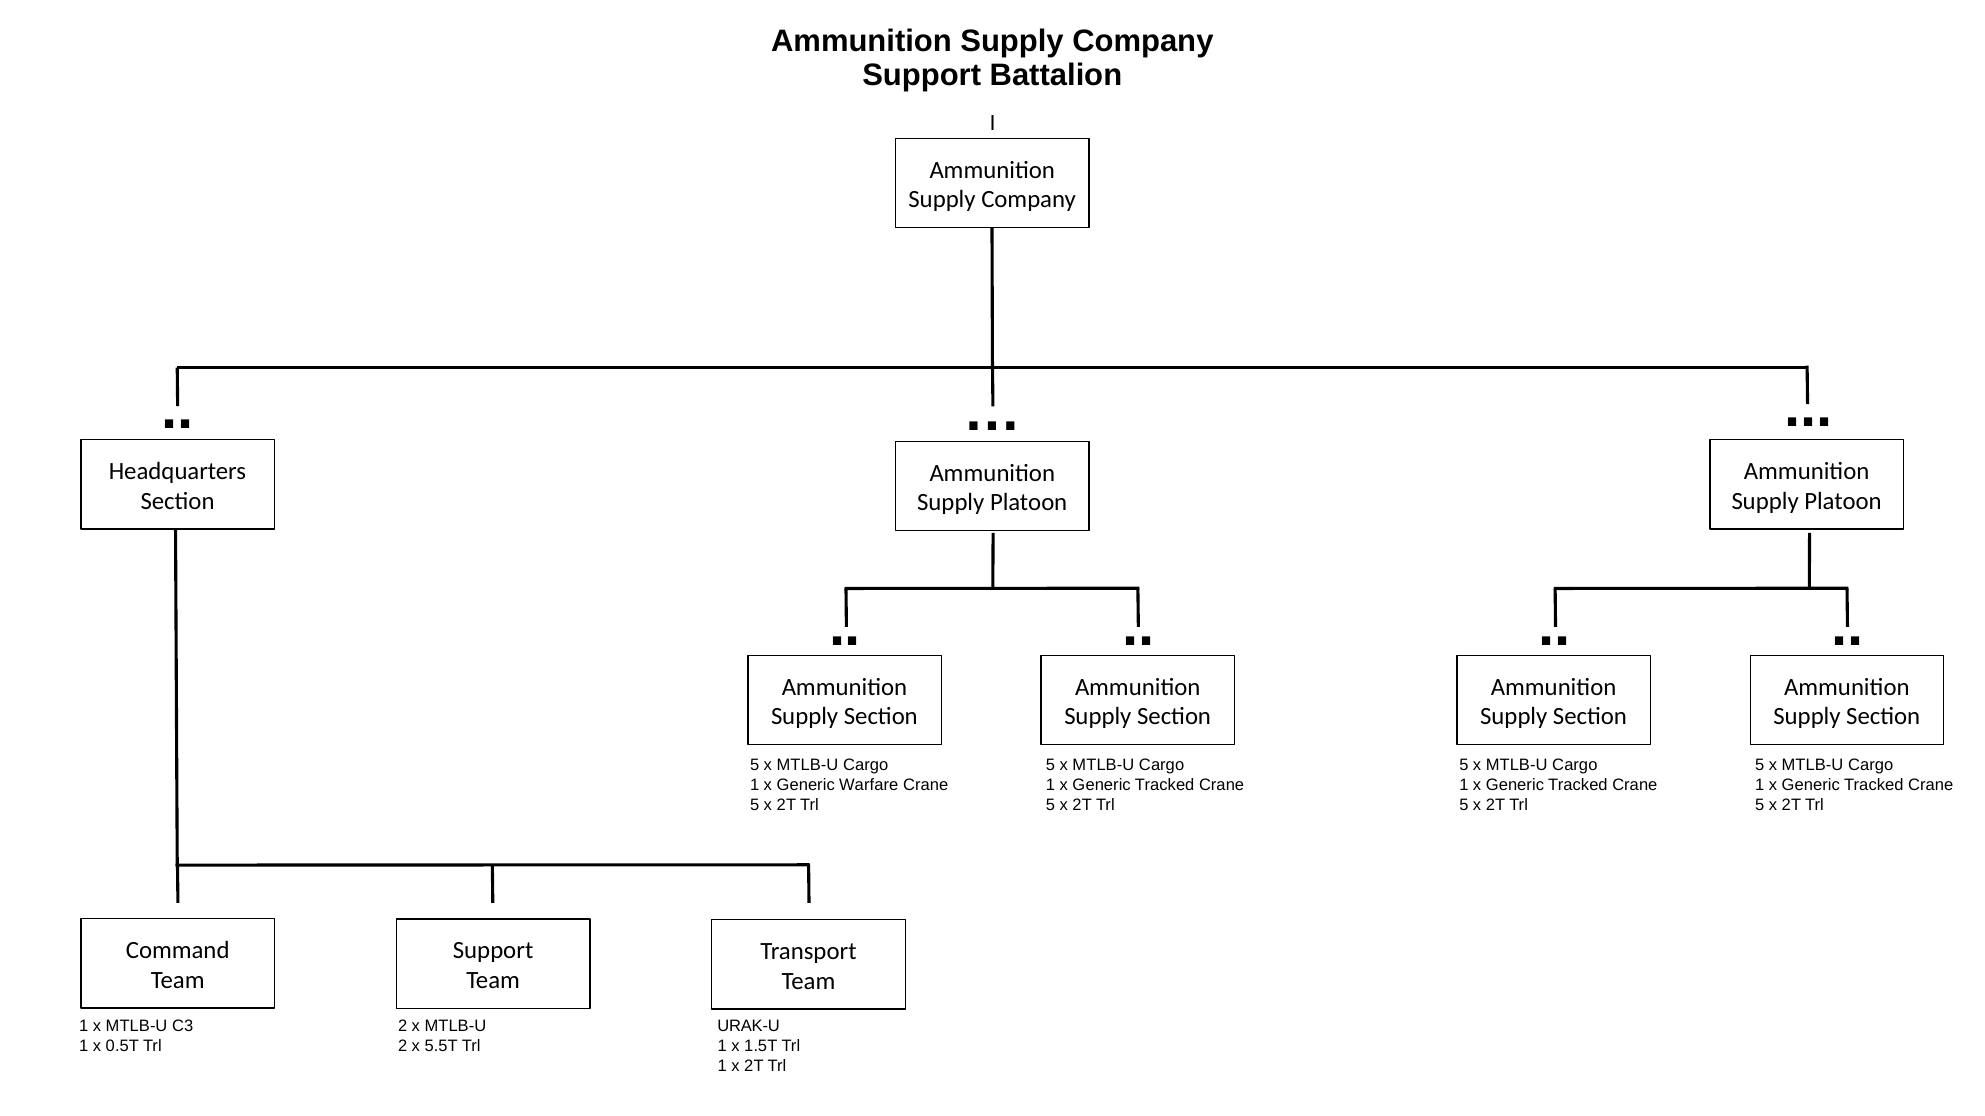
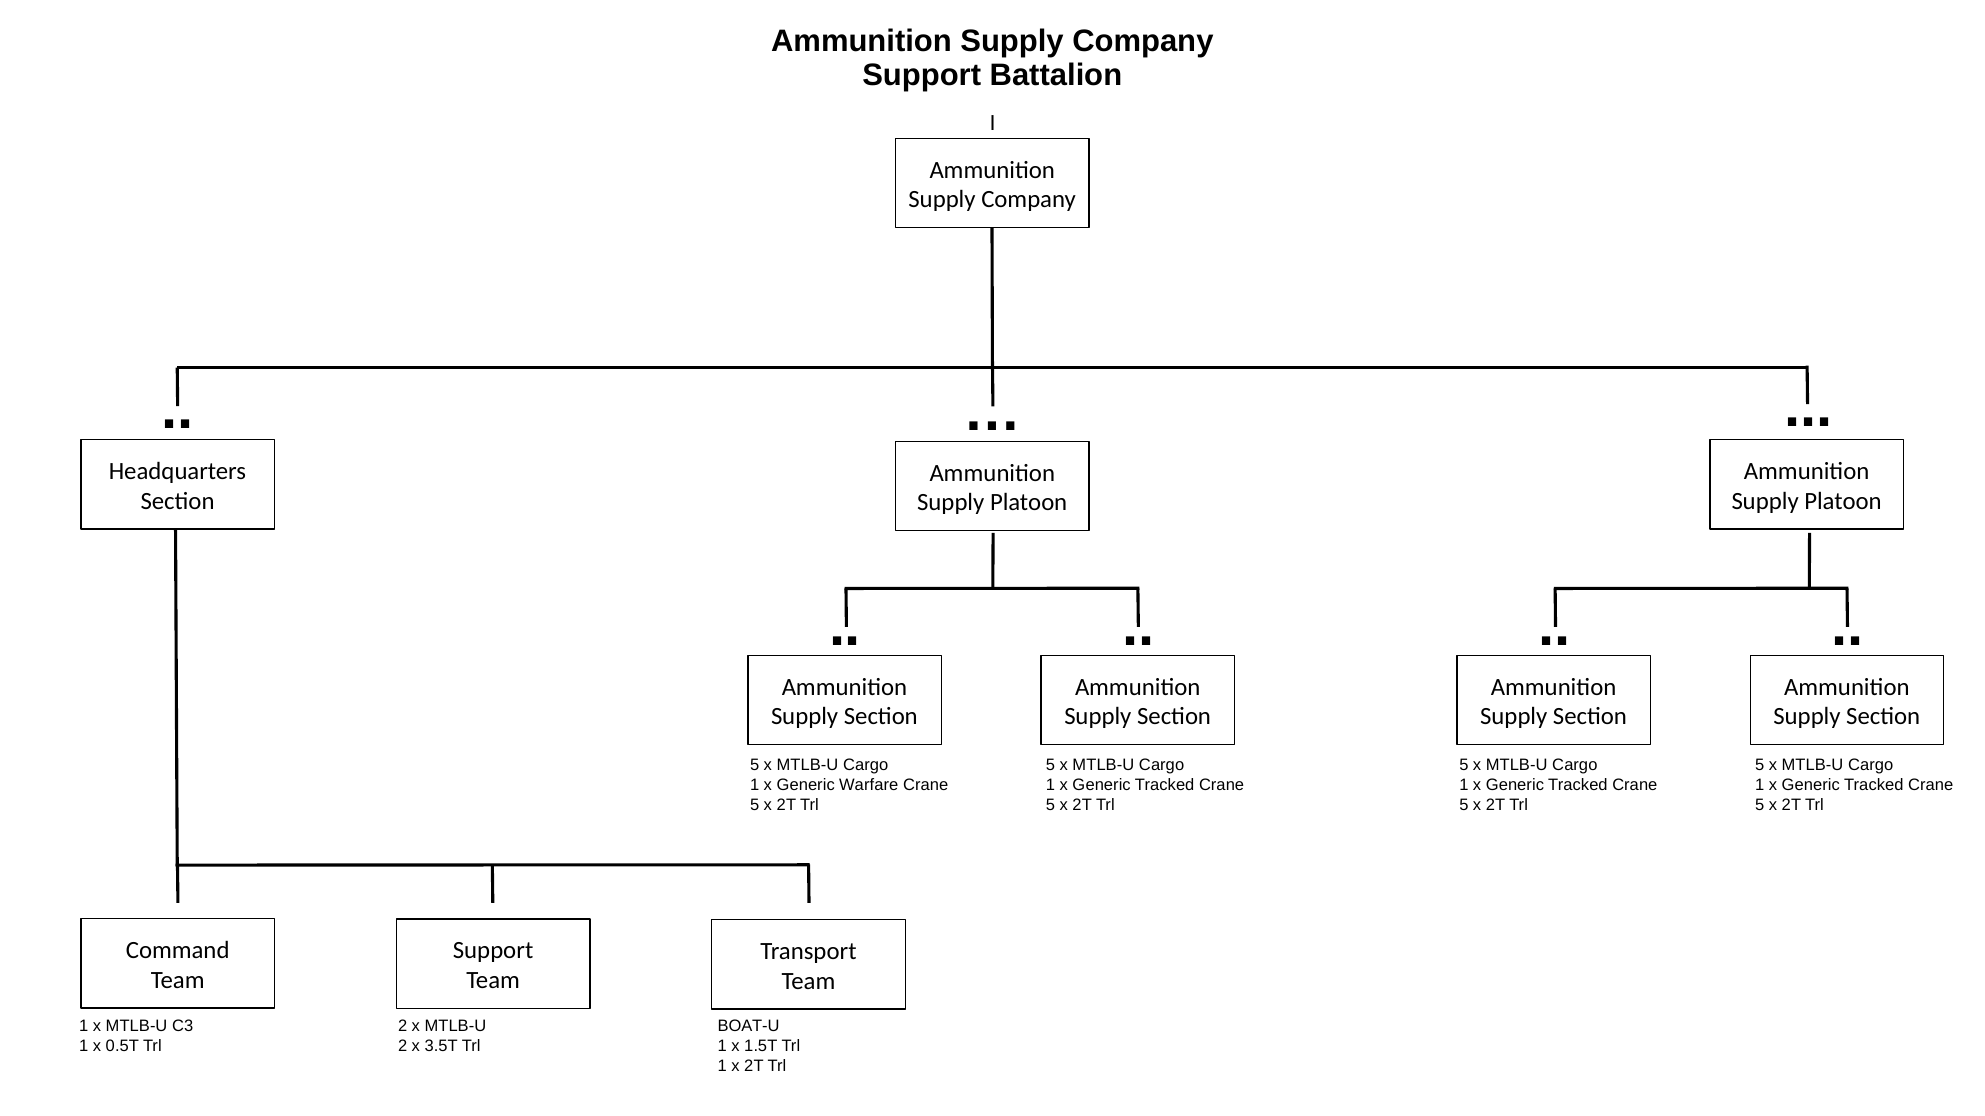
URAK-U: URAK-U -> BOAT-U (749, 1027)
5.5T: 5.5T -> 3.5T (441, 1047)
